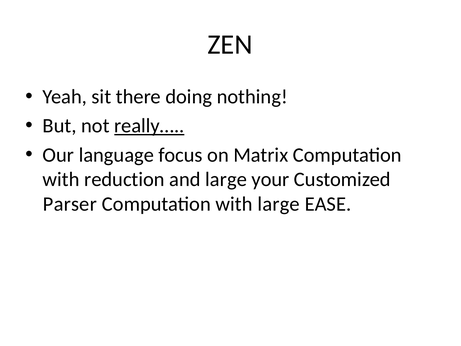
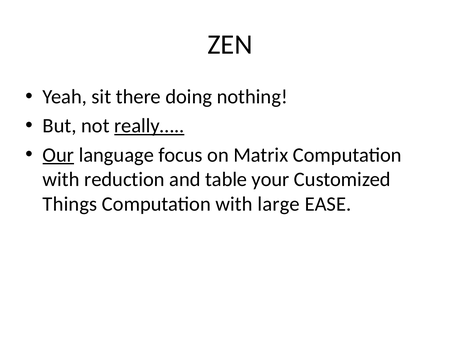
Our underline: none -> present (58, 155)
and large: large -> table (226, 179)
Parser: Parser -> Things (70, 204)
